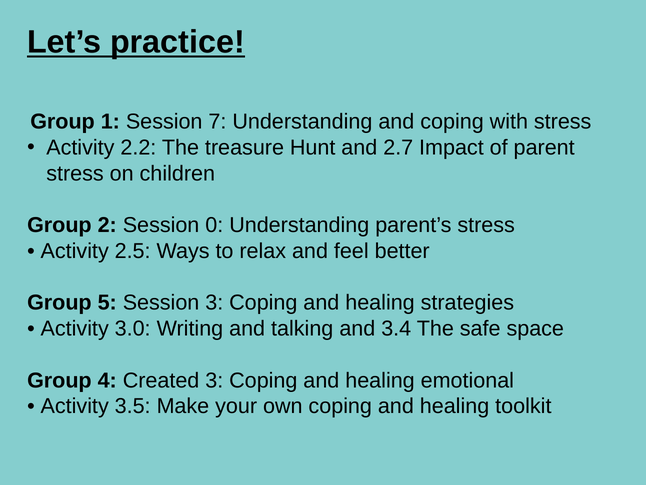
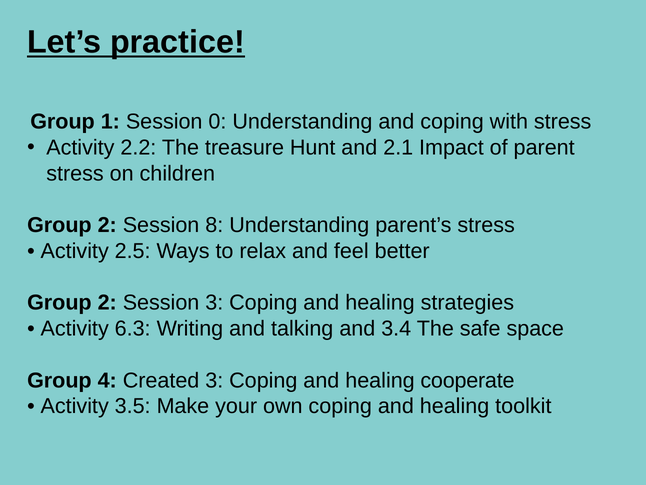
7: 7 -> 0 (217, 122)
2.7: 2.7 -> 2.1 (398, 147)
0: 0 -> 8 (214, 225)
5: 5 -> 2 (107, 303)
3.0: 3.0 -> 6.3 (133, 328)
emotional: emotional -> cooperate (467, 380)
